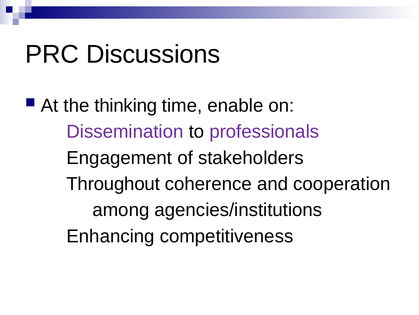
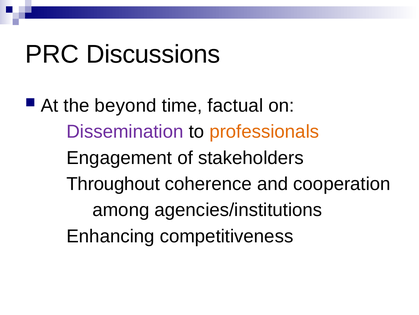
thinking: thinking -> beyond (126, 105)
enable: enable -> factual (235, 105)
professionals colour: purple -> orange (264, 131)
